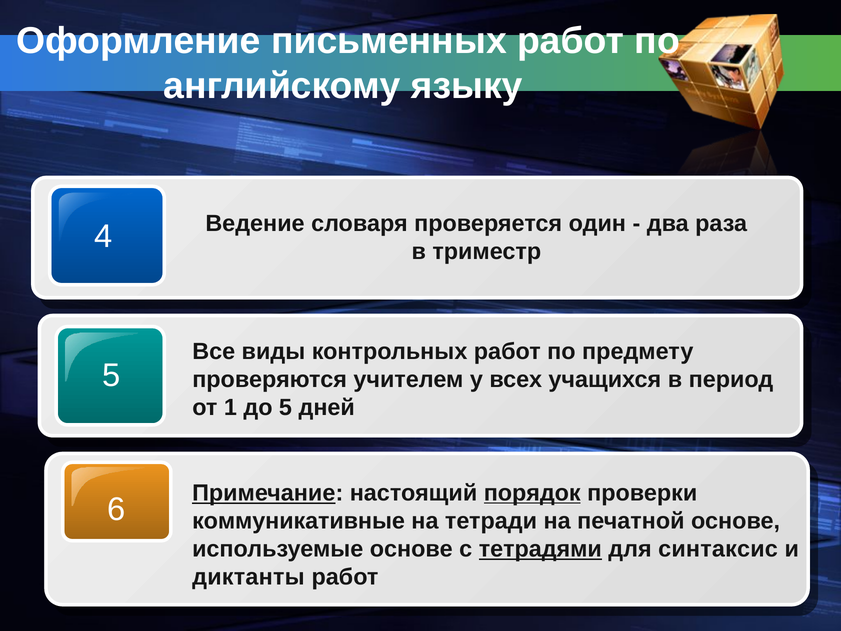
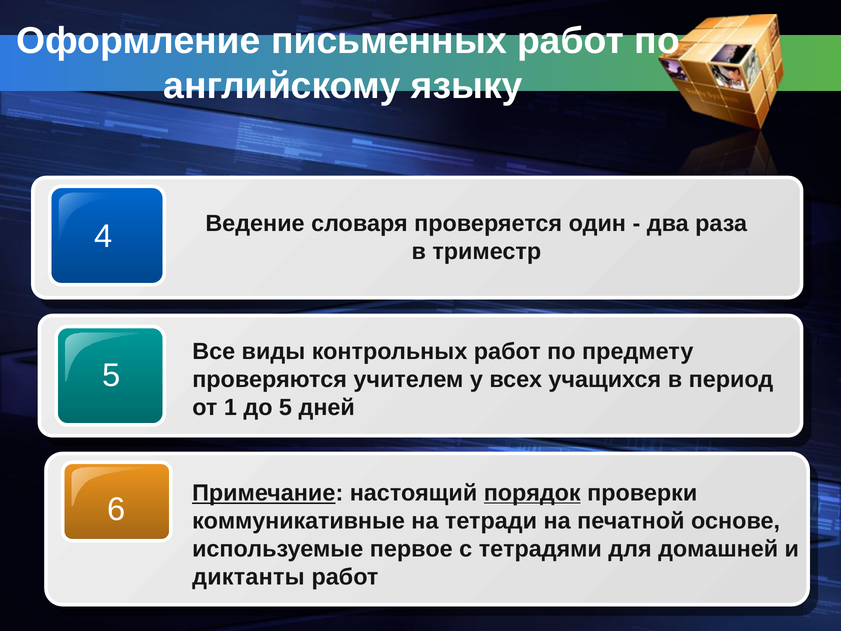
используемые основе: основе -> первое (411, 549)
тетрадями underline: present -> none (540, 549)
синтаксис: синтаксис -> домашней (718, 549)
